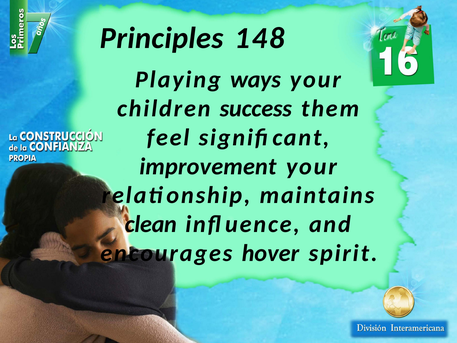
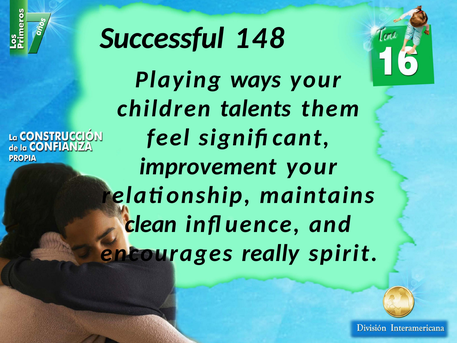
Principles: Principles -> Successful (162, 38)
success: success -> talents (256, 108)
hover: hover -> really (270, 253)
